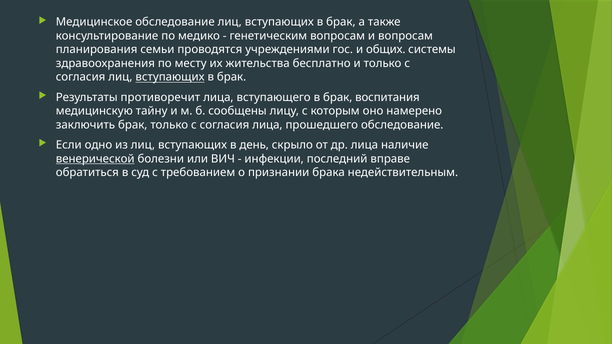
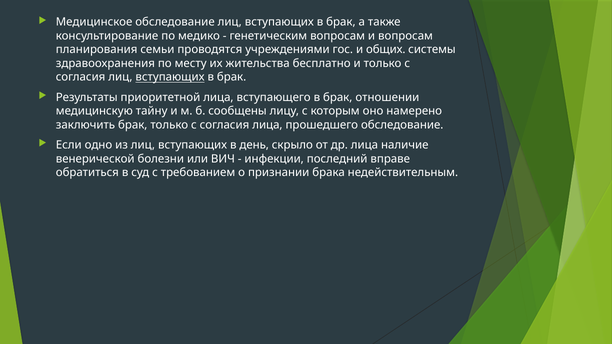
противоречит: противоречит -> приоритетной (160, 97)
воспитания: воспитания -> отношении (387, 97)
венерической underline: present -> none (95, 159)
